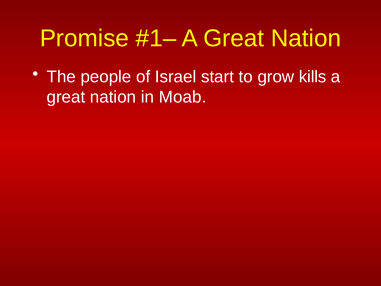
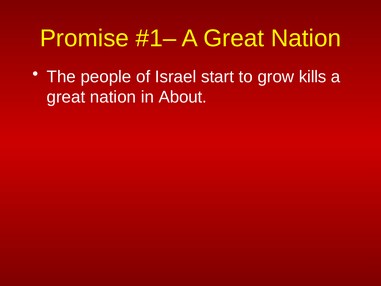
Moab: Moab -> About (183, 97)
